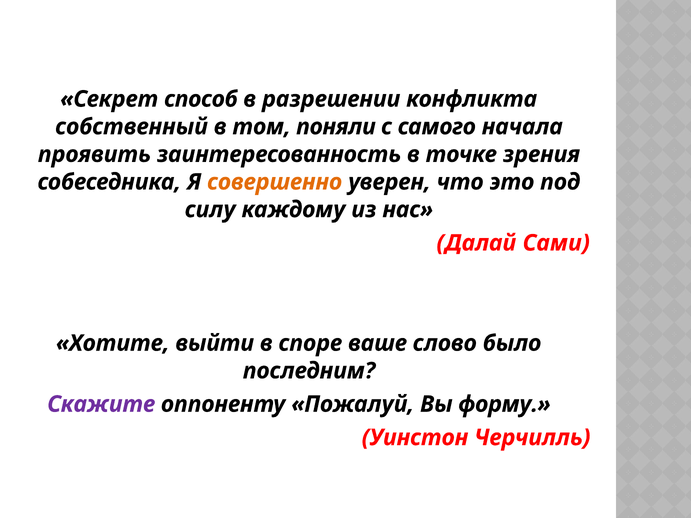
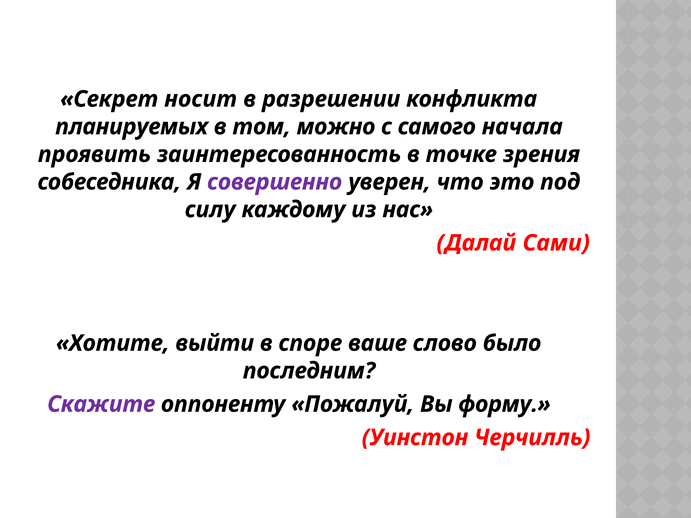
способ: способ -> носит (201, 99)
собственный: собственный -> планируемых (132, 127)
поняли: поняли -> можно (336, 127)
совершенно colour: orange -> purple (275, 182)
